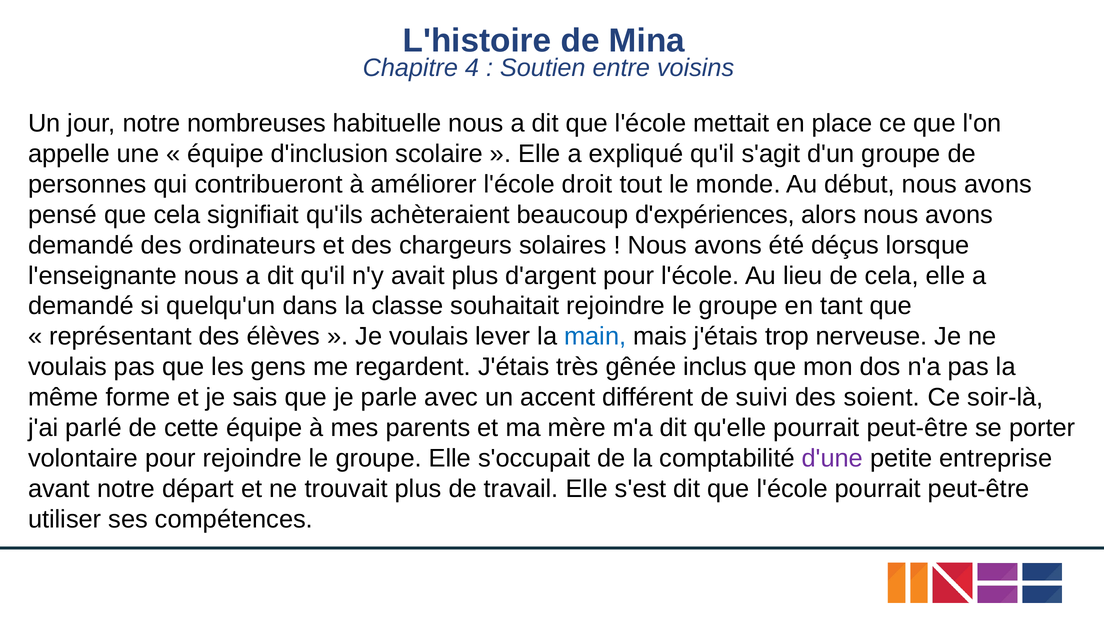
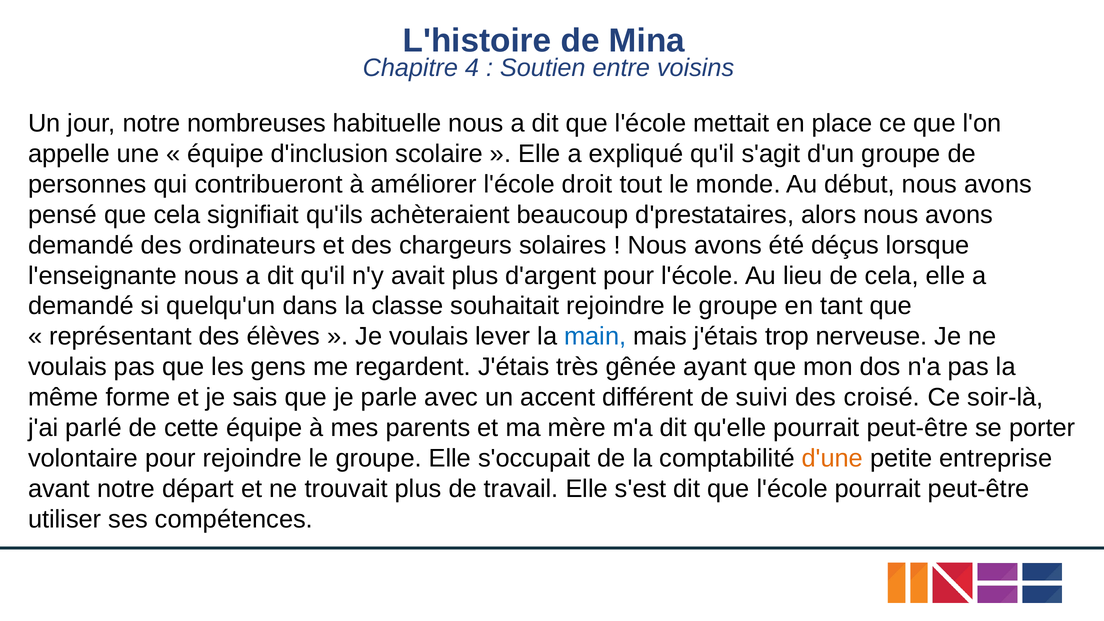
d'expériences: d'expériences -> d'prestataires (715, 215)
inclus: inclus -> ayant (715, 367)
soient: soient -> croisé (882, 397)
d'une colour: purple -> orange (832, 458)
